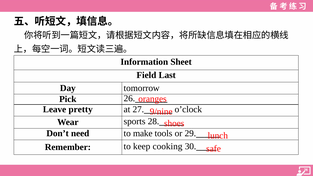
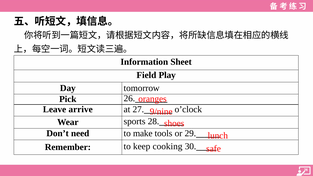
Last: Last -> Play (167, 75)
pretty: pretty -> arrive (81, 109)
